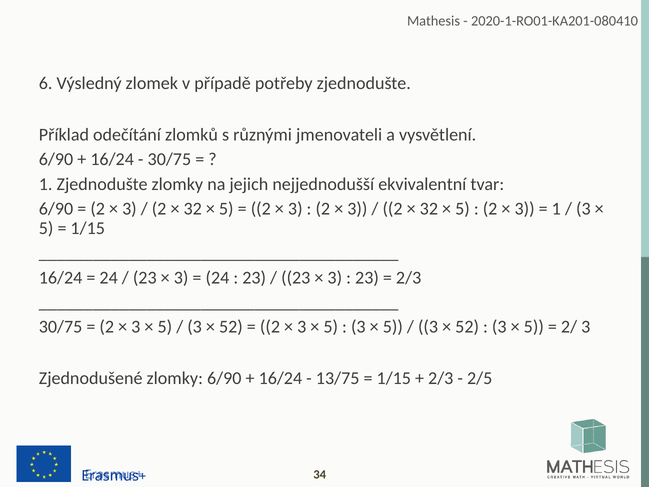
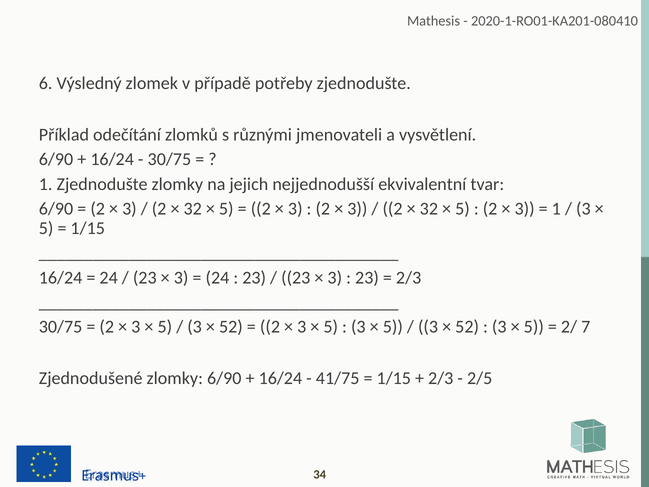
2/ 3: 3 -> 7 (586, 327)
13/75: 13/75 -> 41/75 (338, 378)
